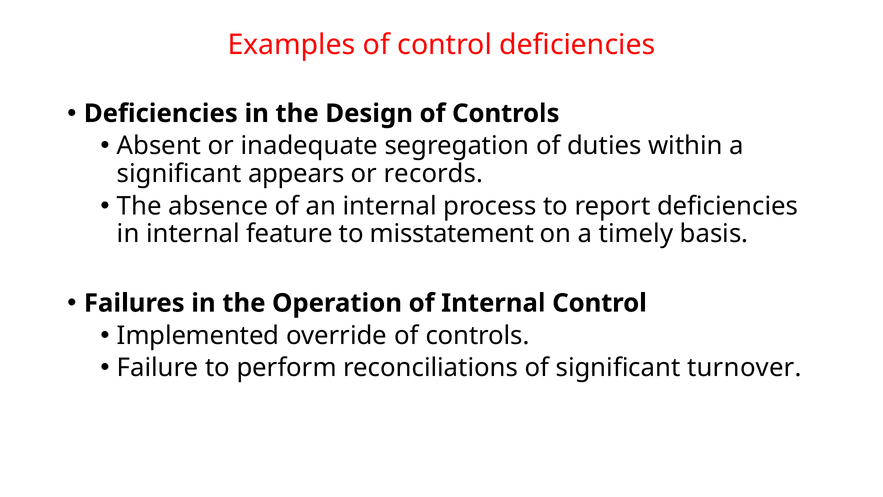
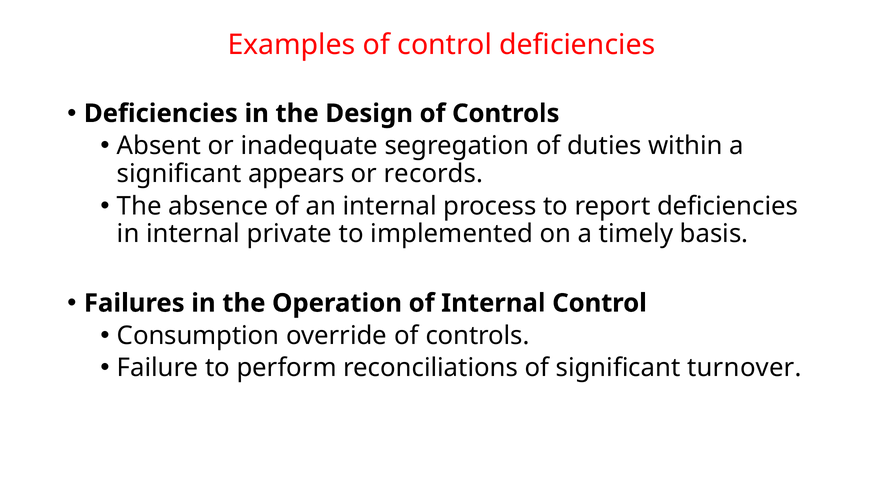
feature: feature -> private (289, 234)
misstatement: misstatement -> implemented (452, 234)
Implemented: Implemented -> Consumption (198, 335)
